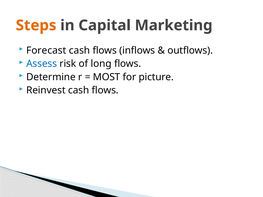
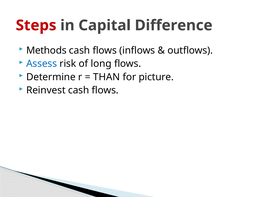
Steps colour: orange -> red (36, 25)
Marketing: Marketing -> Difference (174, 25)
Forecast: Forecast -> Methods (46, 51)
MOST: MOST -> THAN (107, 77)
